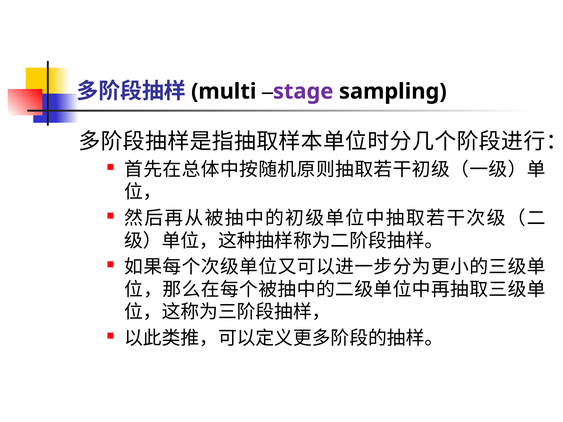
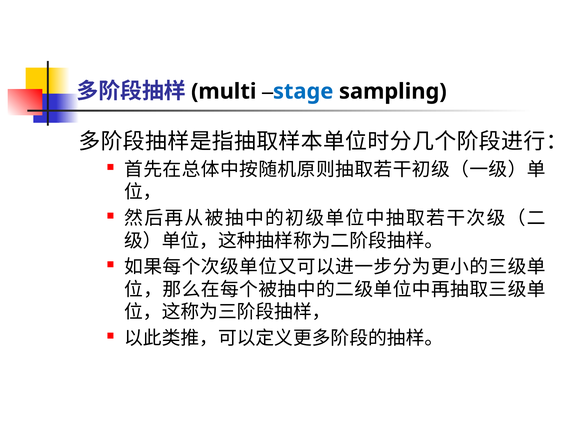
stage colour: purple -> blue (303, 91)
